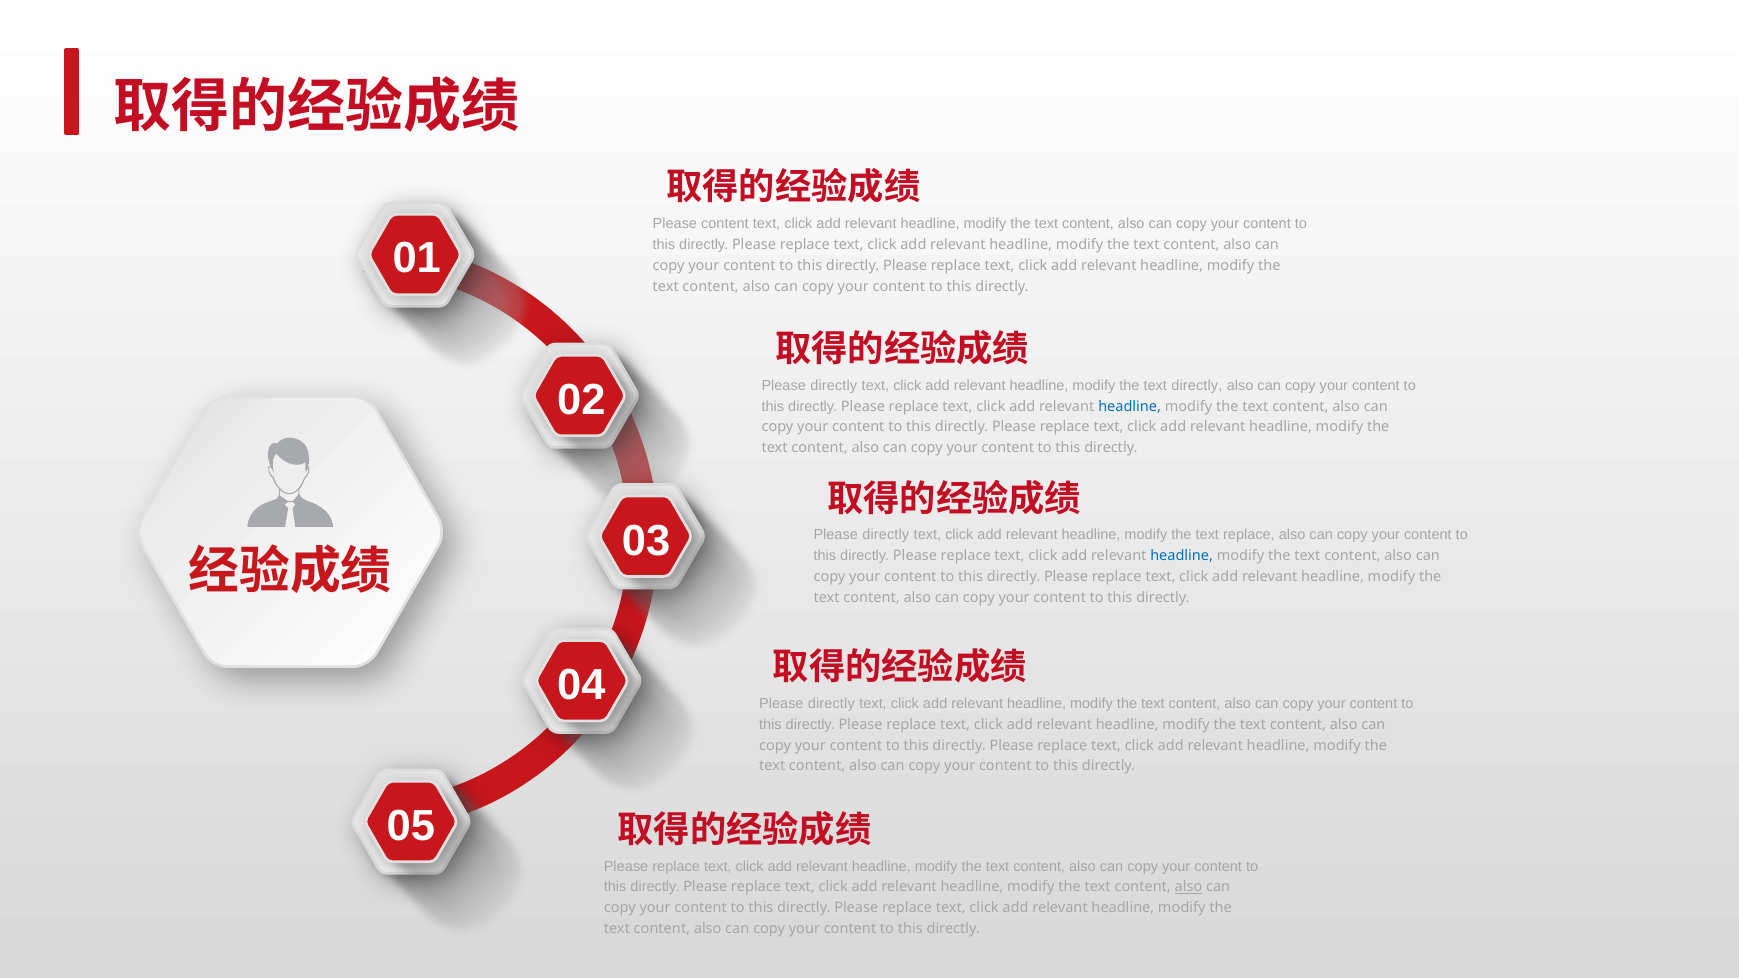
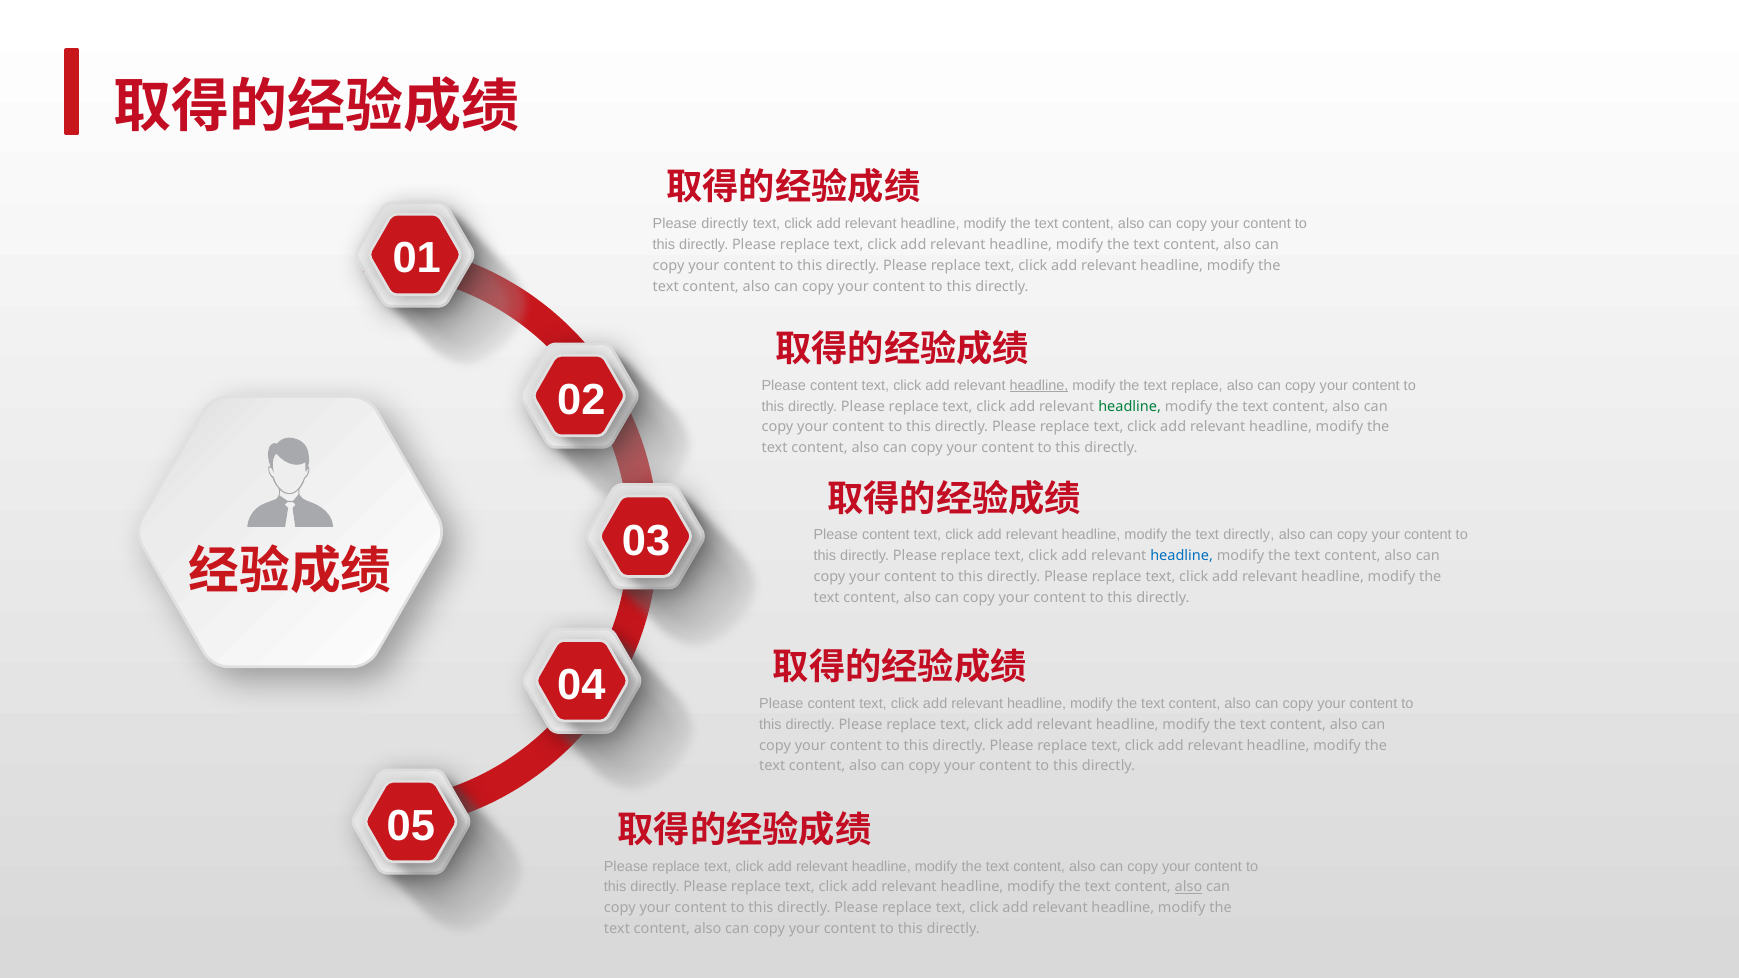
Please content: content -> directly (725, 224)
directly: directly -> content (834, 386)
headline underline: none -> present (1039, 386)
text directly: directly -> replace (1197, 386)
headline colour: blue -> green (1130, 406)
directly: directly -> content (886, 535)
text replace: replace -> directly (1249, 535)
directly: directly -> content (831, 704)
